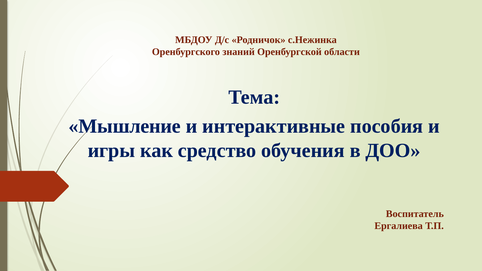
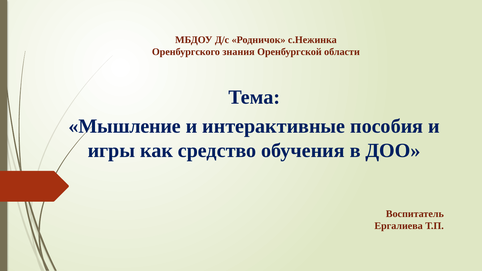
знаний: знаний -> знания (239, 52)
